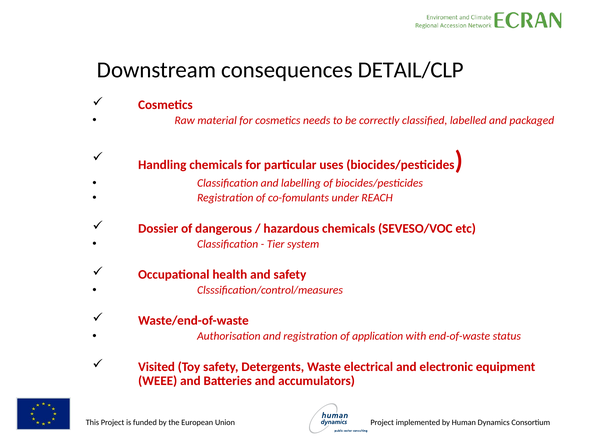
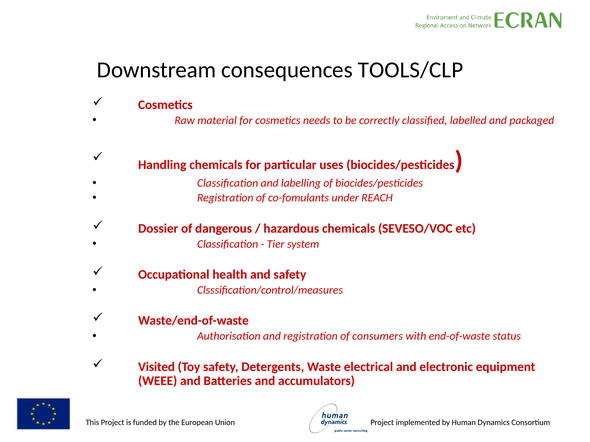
DETAIL/CLP: DETAIL/CLP -> TOOLS/CLP (411, 70)
application: application -> consumers (378, 337)
